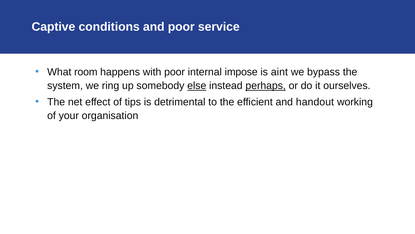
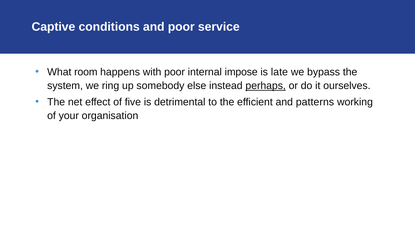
aint: aint -> late (279, 72)
else underline: present -> none (197, 86)
tips: tips -> five (133, 102)
handout: handout -> patterns (315, 102)
